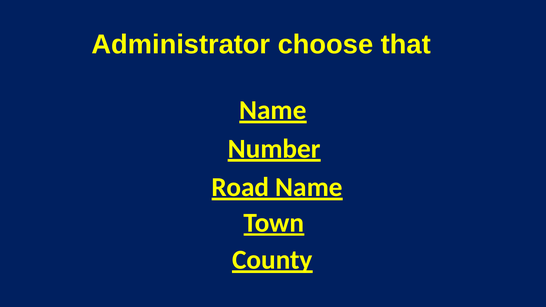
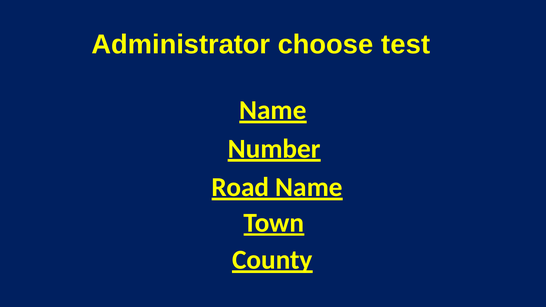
that: that -> test (406, 44)
